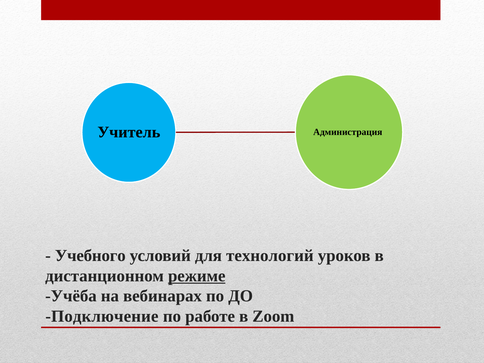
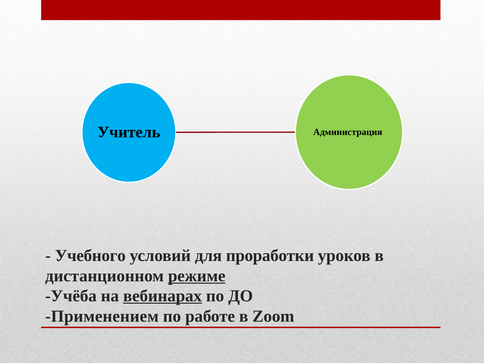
технологий: технологий -> проработки (270, 256)
вебинарах underline: none -> present (163, 296)
Подключение: Подключение -> Применением (102, 316)
